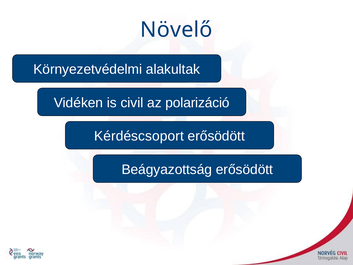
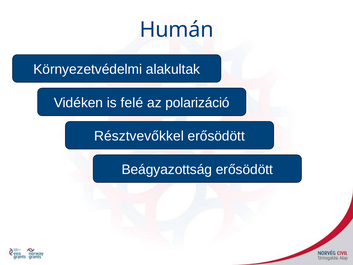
Növelő: Növelő -> Humán (177, 30)
civil: civil -> felé (132, 103)
Kérdéscsoport: Kérdéscsoport -> Résztvevőkkel (139, 136)
